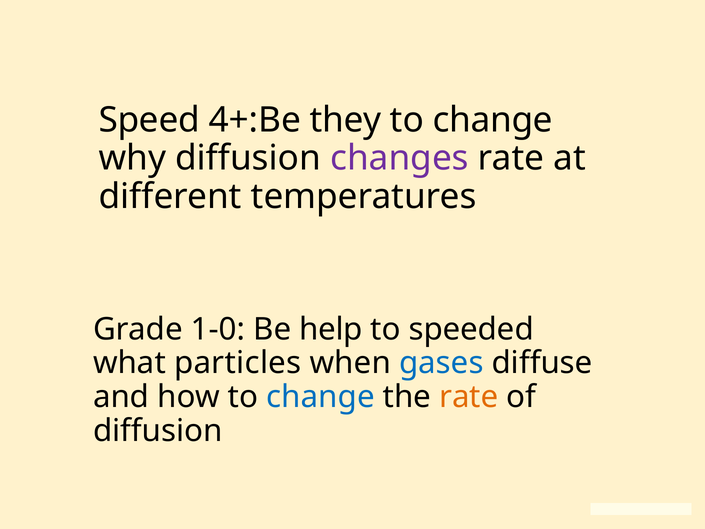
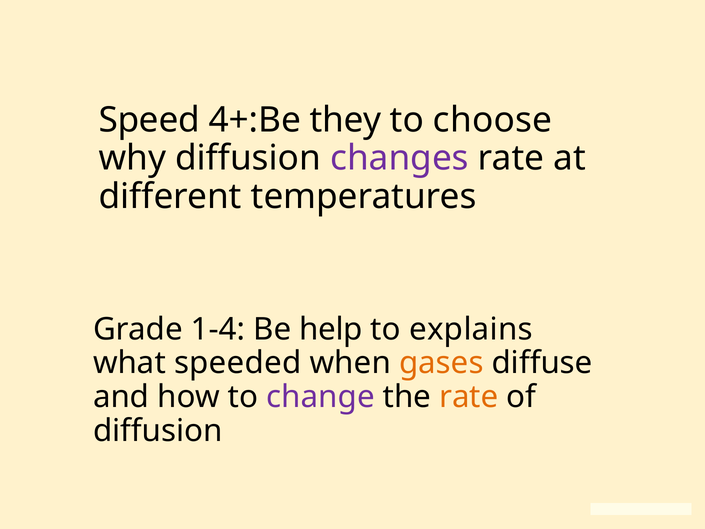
change: change -> choose (492, 120)
1-0: 1-0 -> 1-4 (218, 329)
speeded: speeded -> explains (471, 329)
particles: particles -> speeded (238, 363)
gases colour: blue -> orange (441, 363)
change colour: blue -> purple (321, 397)
